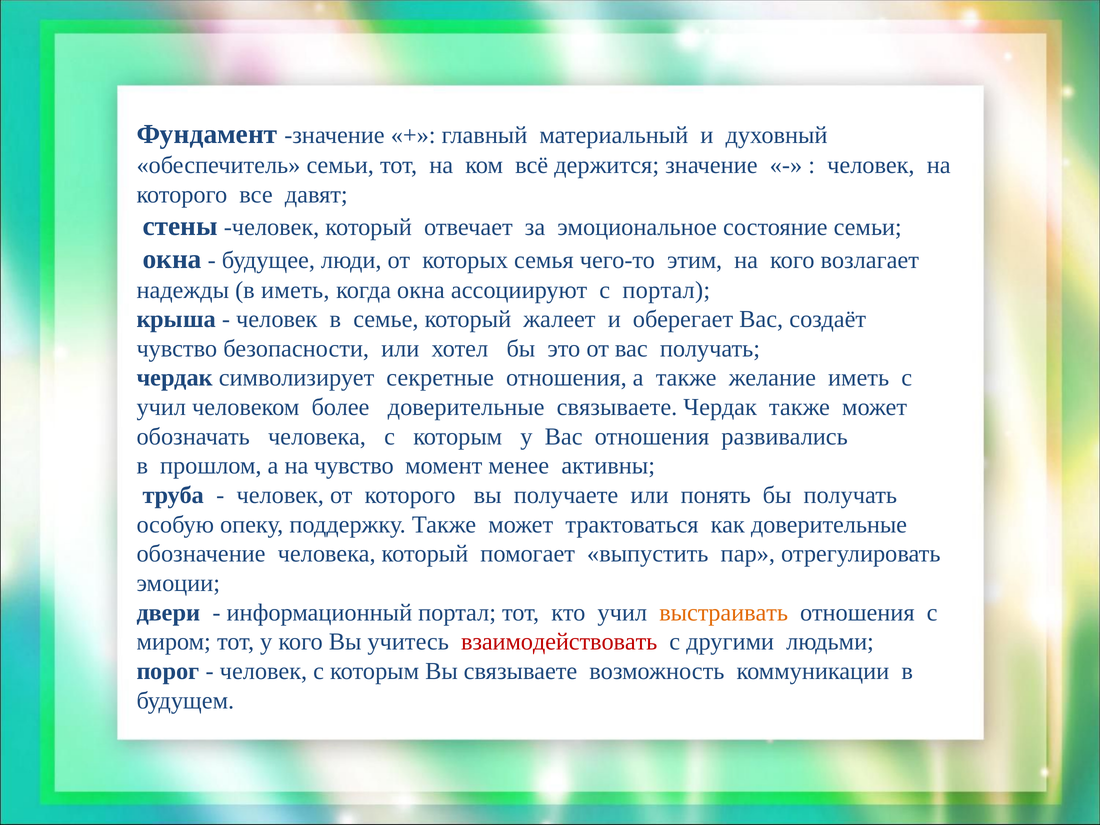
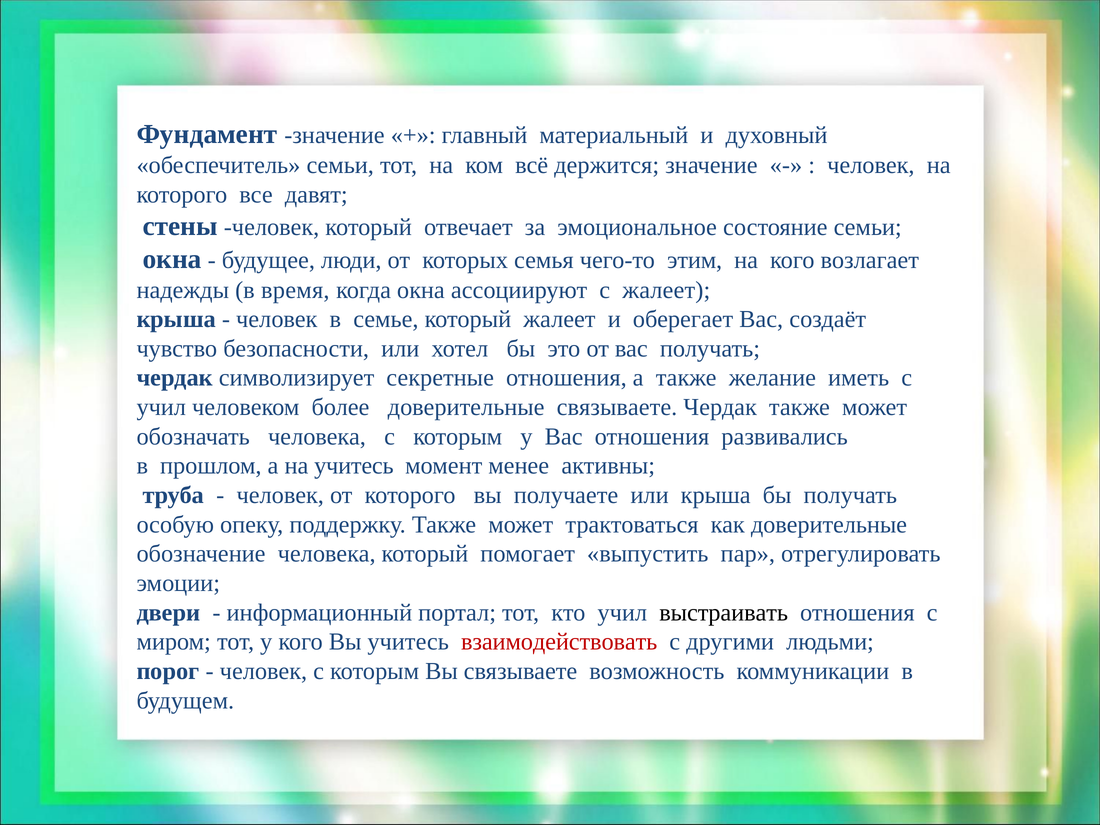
в иметь: иметь -> время (295, 290)
с портал: портал -> жалеет (666, 290)
на чувство: чувство -> учитесь (354, 466)
или понять: понять -> крыша (716, 495)
выстраивать colour: orange -> black (724, 612)
